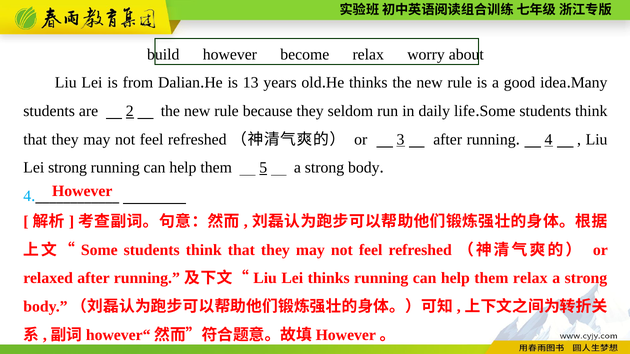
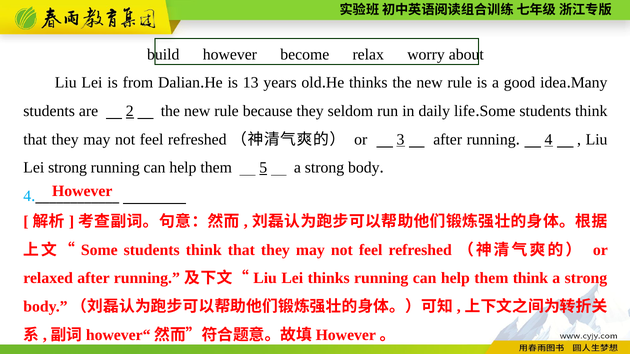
them relax: relax -> think (530, 279)
